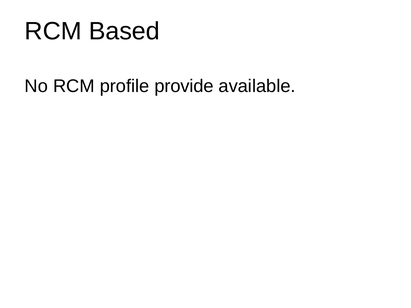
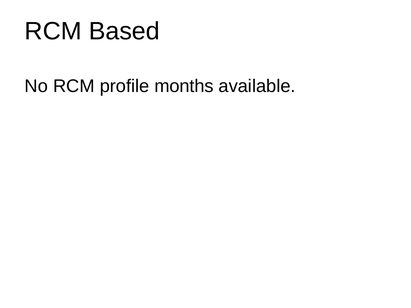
provide: provide -> months (184, 86)
